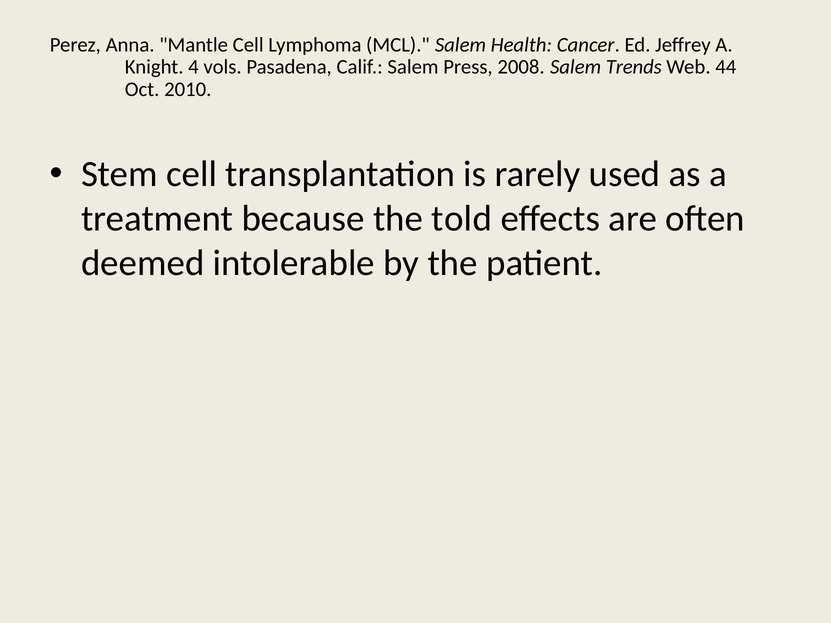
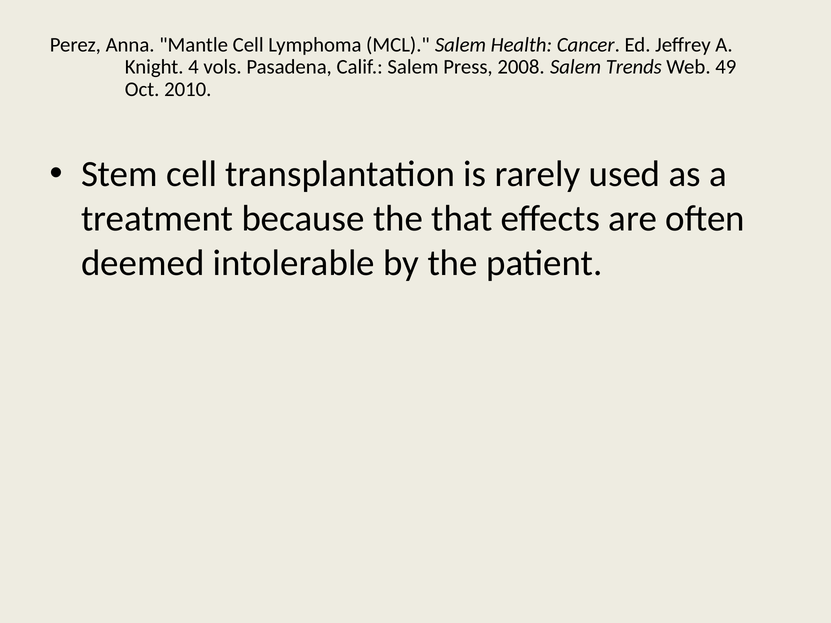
44: 44 -> 49 (726, 67)
told: told -> that (462, 219)
